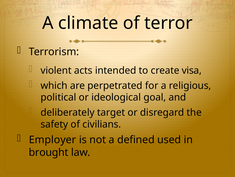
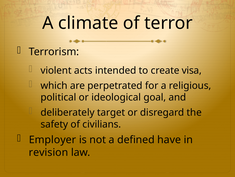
used: used -> have (169, 139)
brought: brought -> revision (48, 152)
